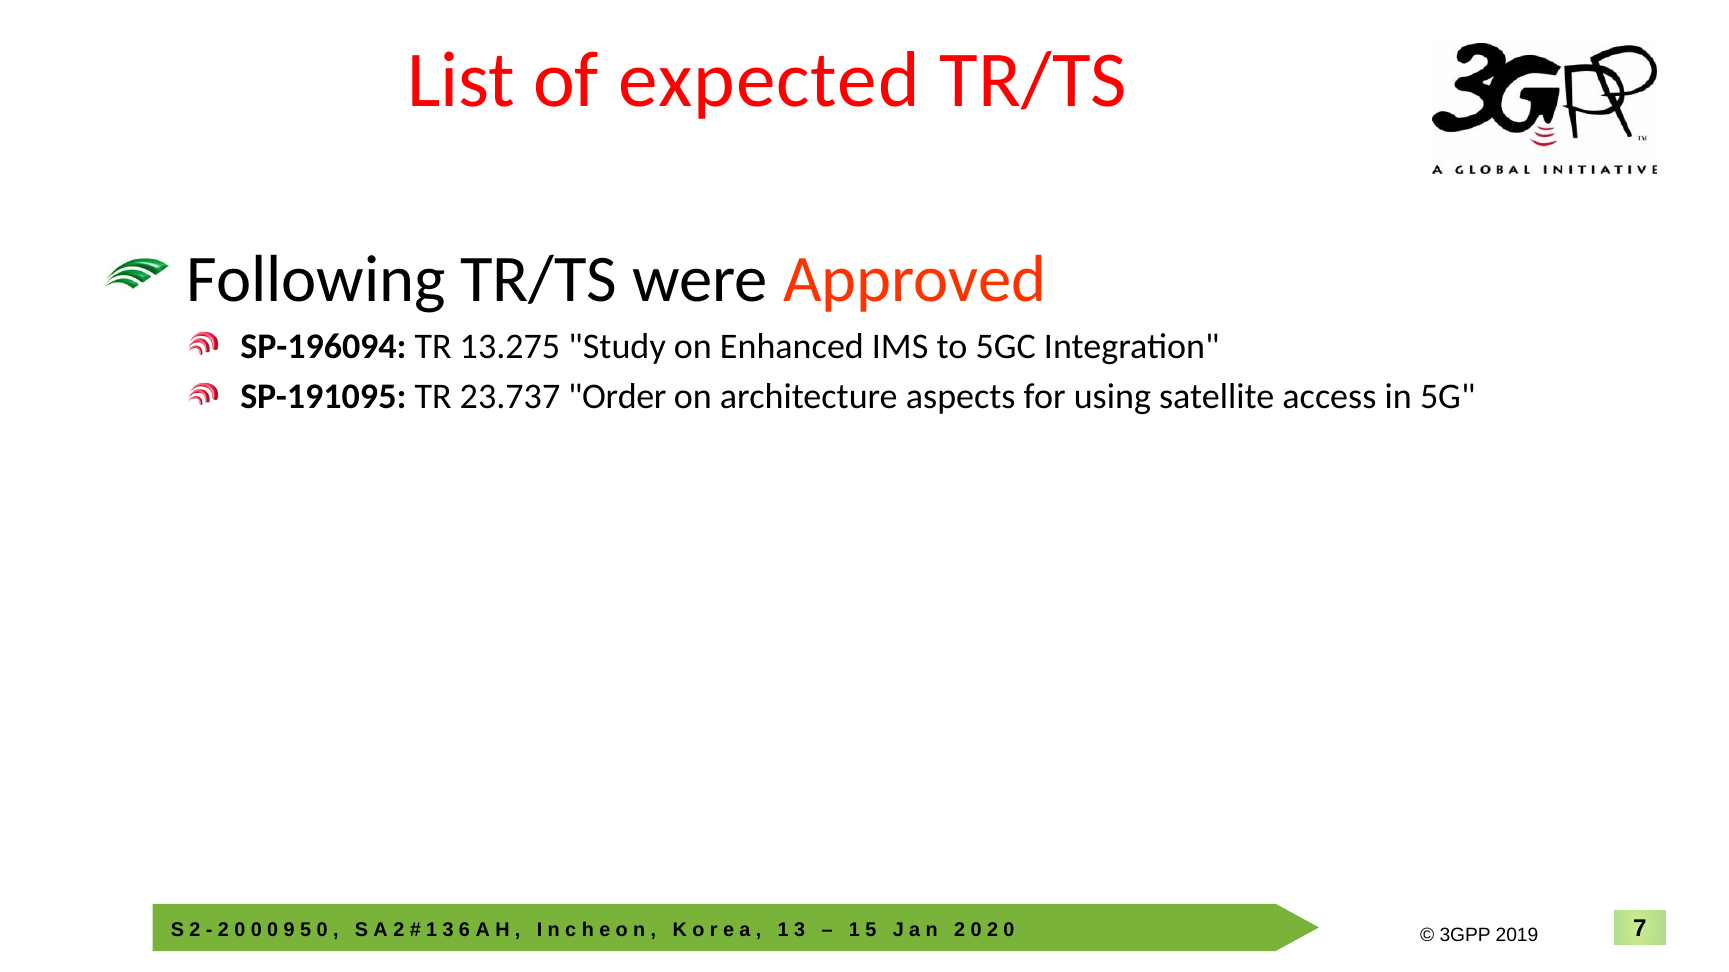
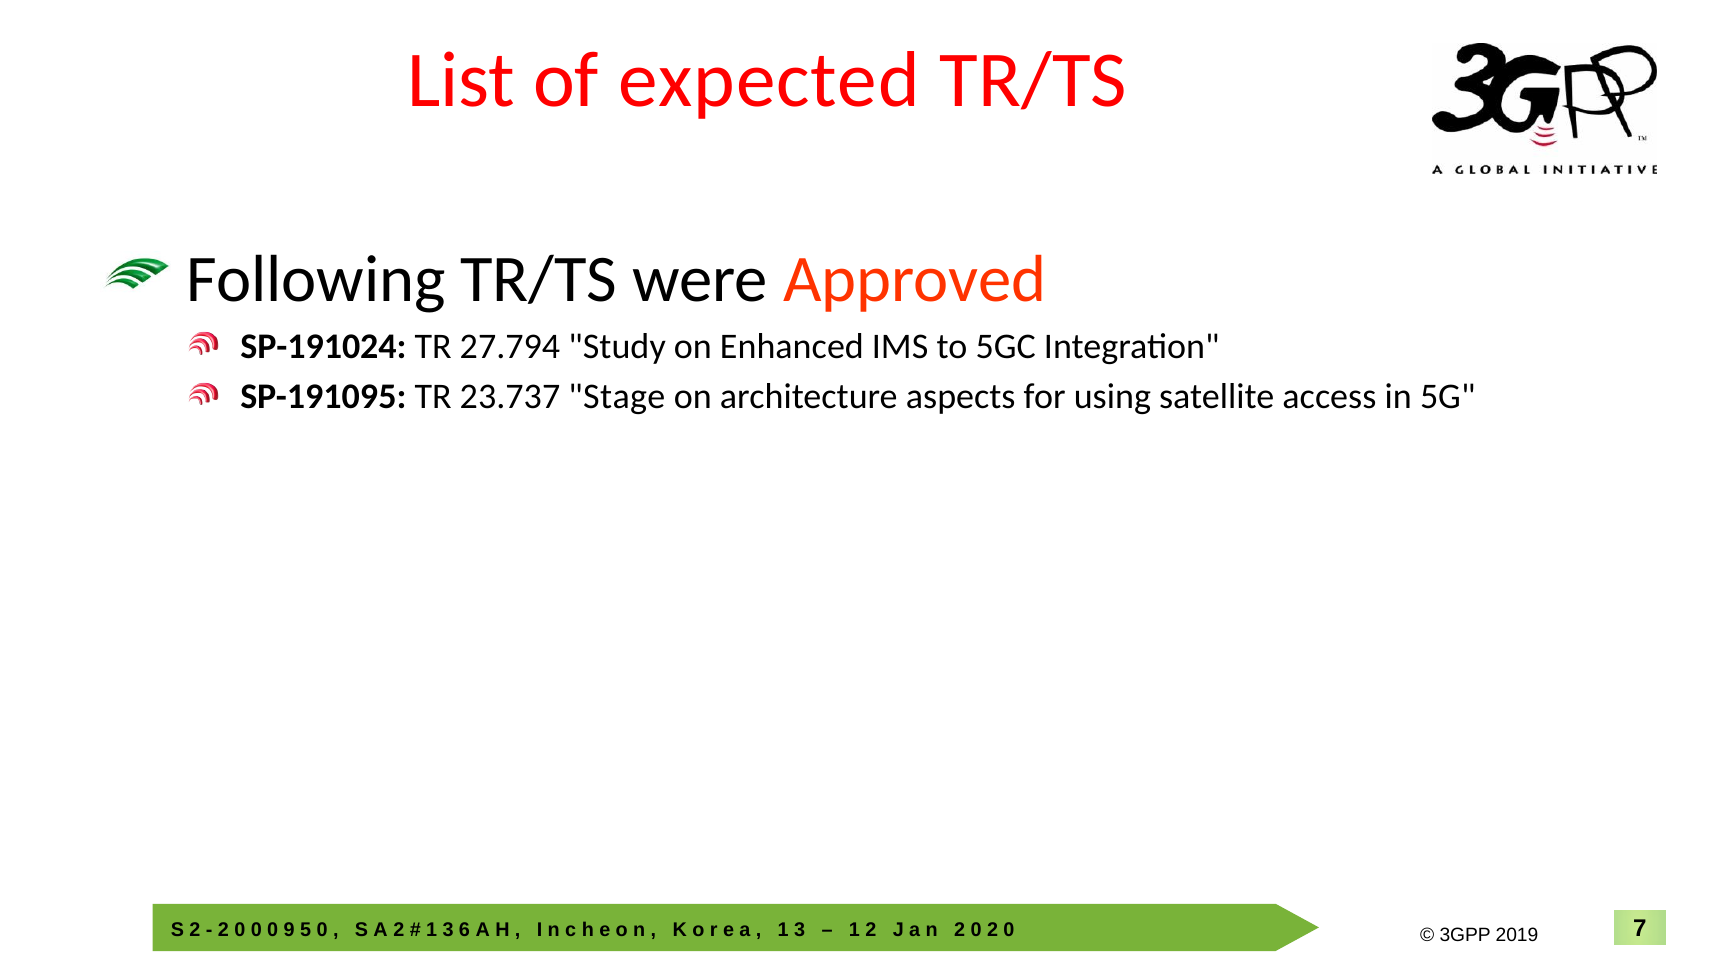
SP-196094: SP-196094 -> SP-191024 (323, 346)
13.275: 13.275 -> 27.794 (510, 346)
Order: Order -> Stage (617, 397)
5: 5 -> 2 (871, 930)
